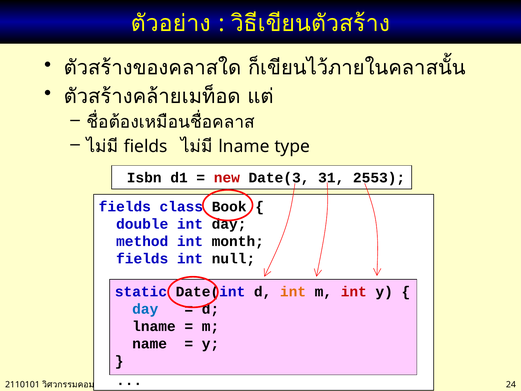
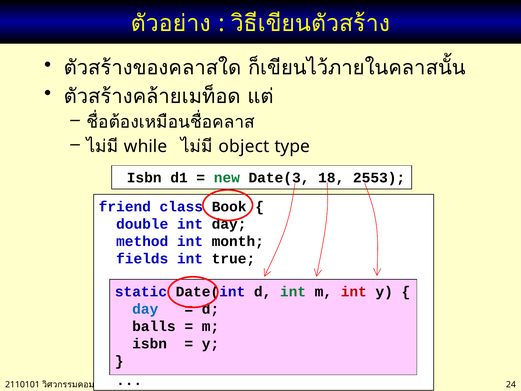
fields: fields -> while (146, 146)
lname: lname -> object (244, 146)
new colour: red -> green (227, 178)
31: 31 -> 18 (331, 178)
fields: fields -> friend (125, 206)
null: null -> true (233, 259)
int colour: orange -> green (293, 291)
lname: lname -> balls (154, 326)
name: name -> isbn (150, 344)
